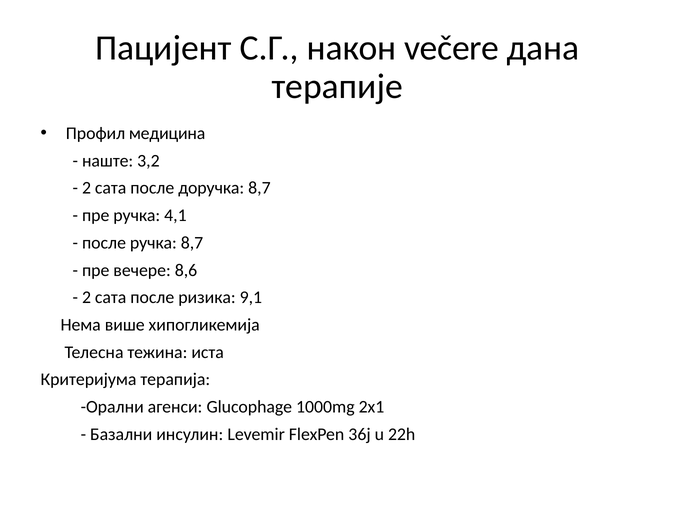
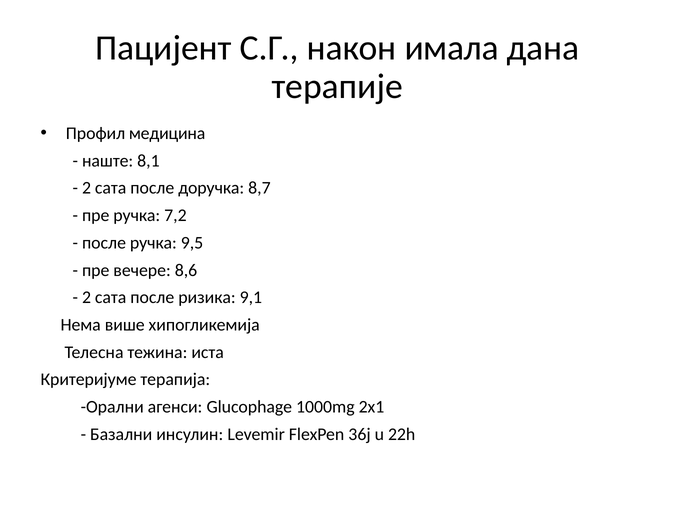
večere: večere -> имала (452, 48)
3,2: 3,2 -> 8,1 (148, 161)
4,1: 4,1 -> 7,2 (175, 216)
ручка 8,7: 8,7 -> 9,5 (192, 243)
Критеријума: Критеријума -> Критеријуме (89, 380)
